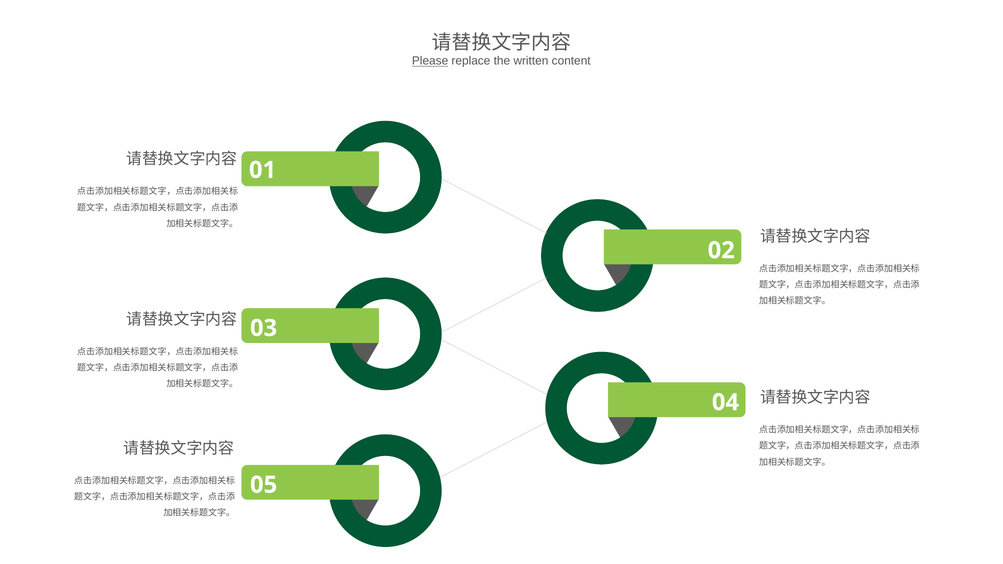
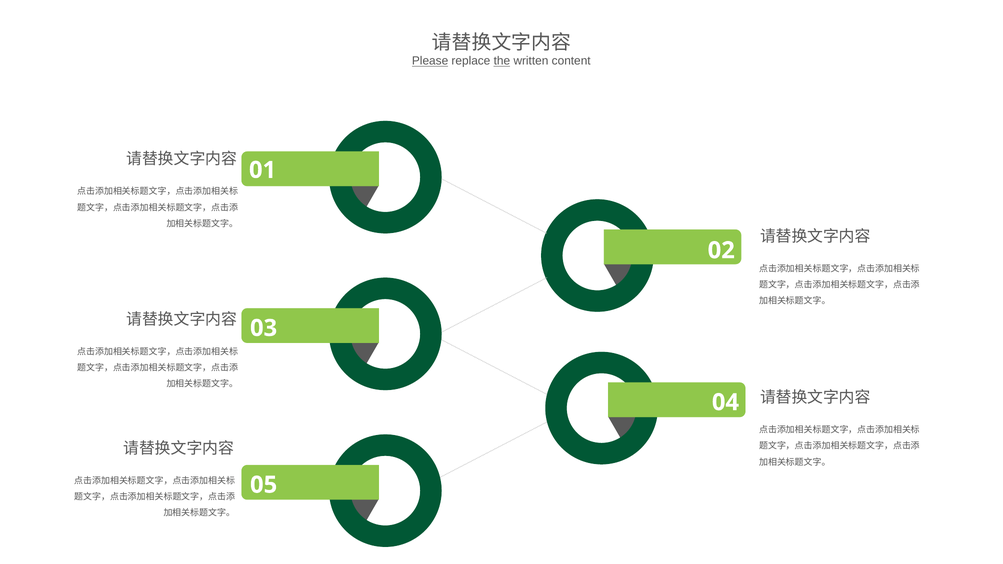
the underline: none -> present (502, 61)
